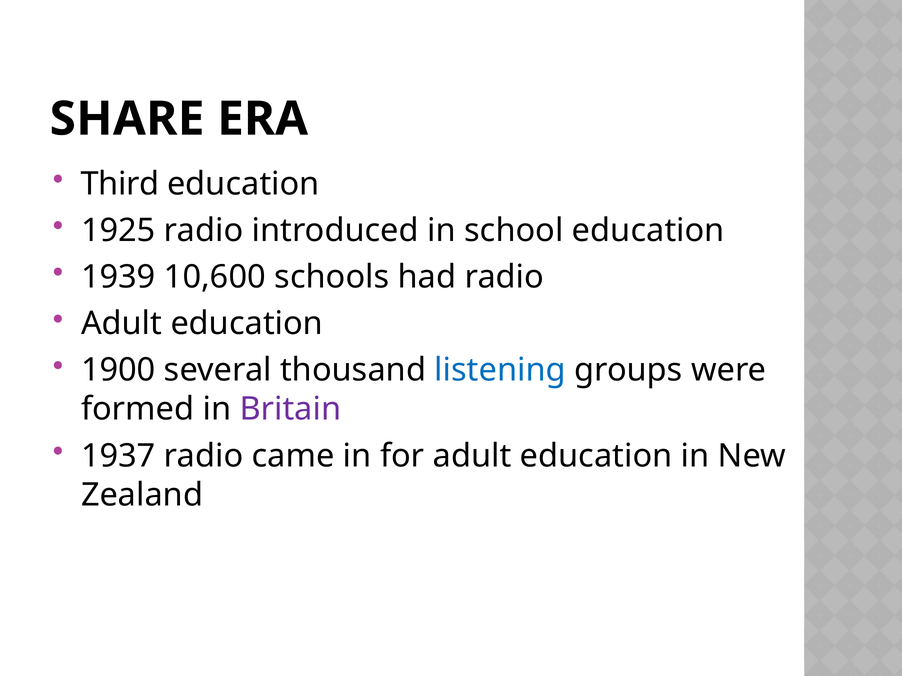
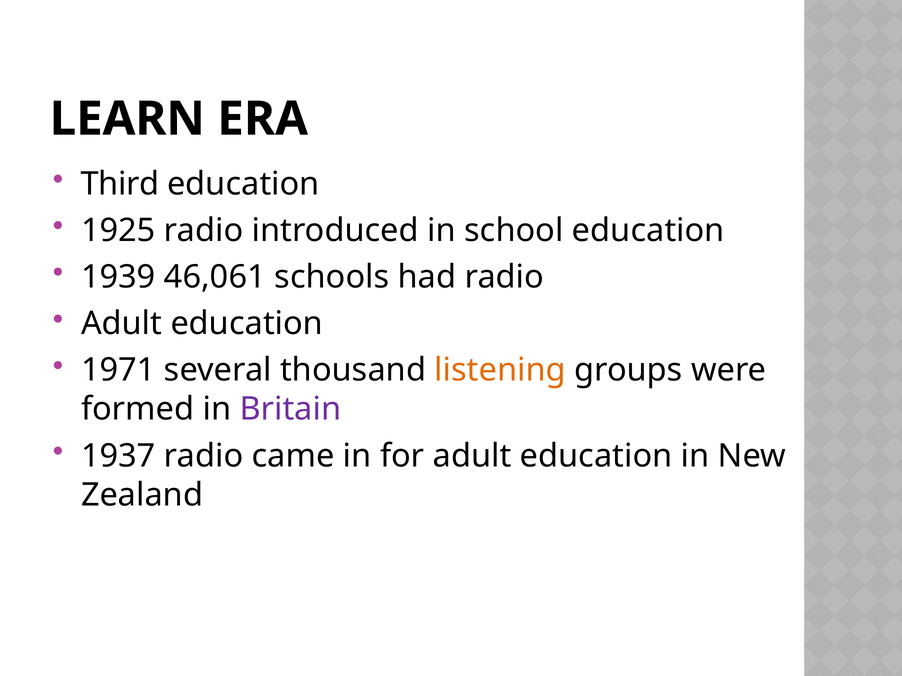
SHARE: SHARE -> LEARN (127, 119)
10,600: 10,600 -> 46,061 (215, 277)
1900: 1900 -> 1971 (118, 370)
listening colour: blue -> orange (500, 370)
